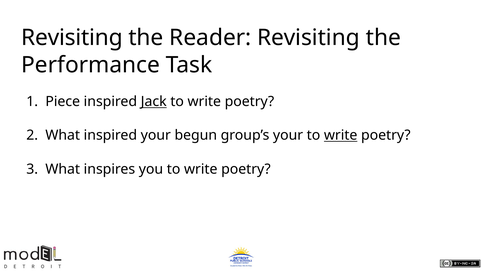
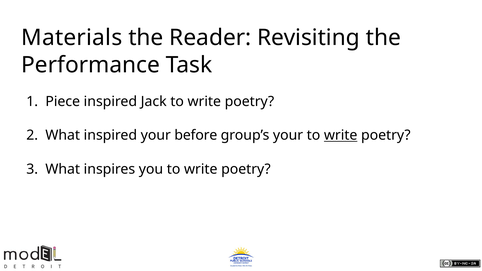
Revisiting: Revisiting -> Materials (72, 38)
Jack underline: present -> none (154, 102)
begun: begun -> before (196, 135)
